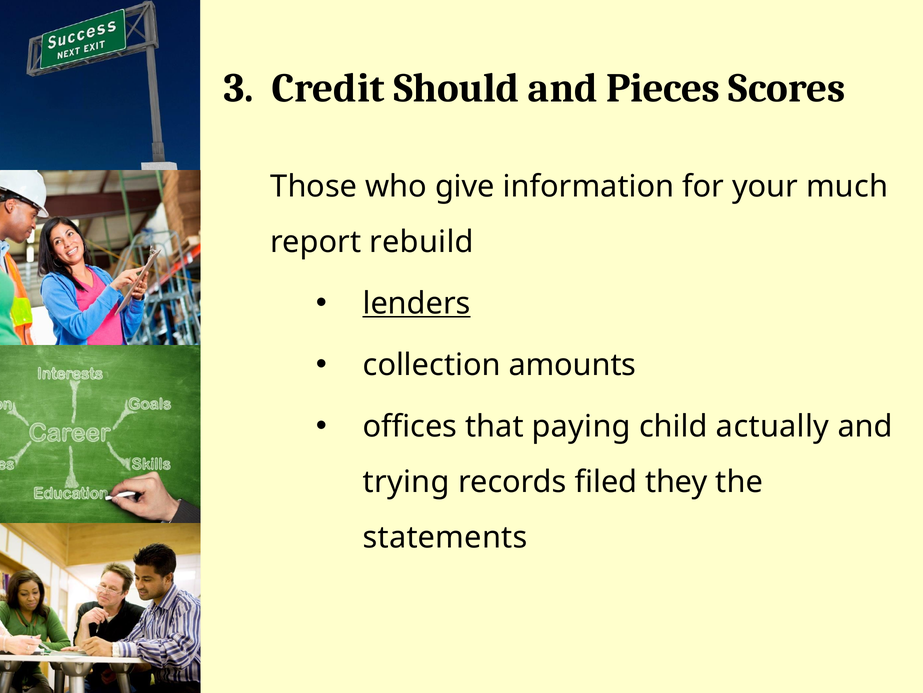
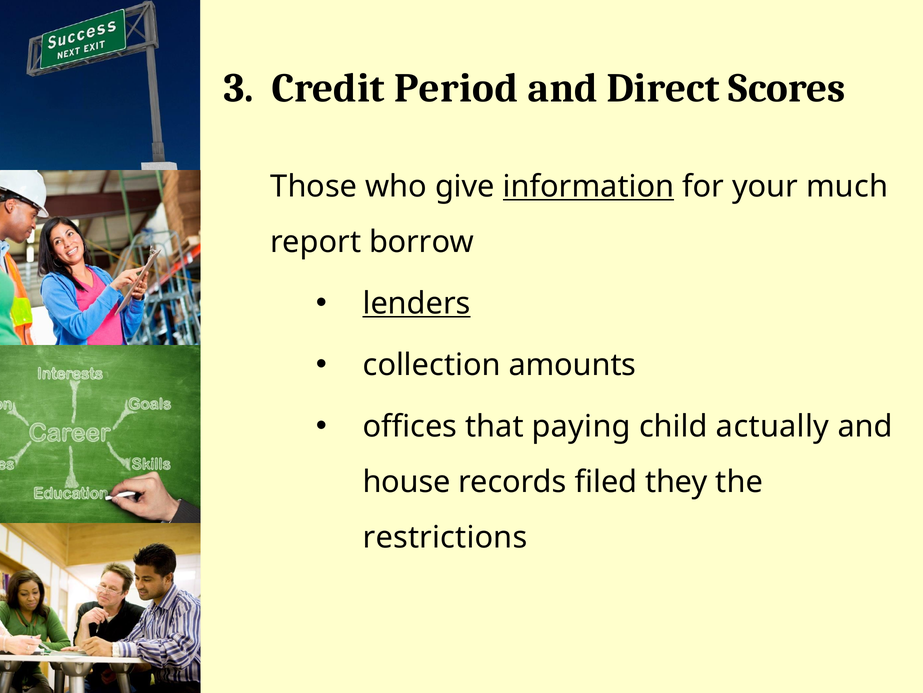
Should: Should -> Period (456, 88)
Pieces: Pieces -> Direct (663, 88)
information underline: none -> present (589, 186)
rebuild: rebuild -> borrow (422, 242)
trying: trying -> house (407, 482)
statements: statements -> restrictions (445, 537)
